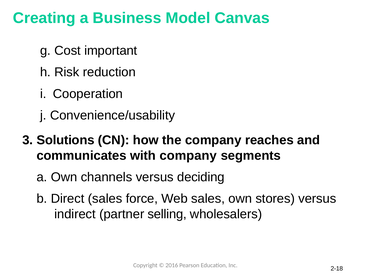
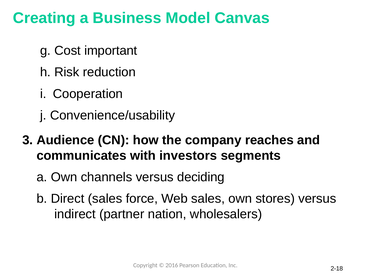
Solutions: Solutions -> Audience (65, 140)
with company: company -> investors (188, 156)
selling: selling -> nation (167, 214)
